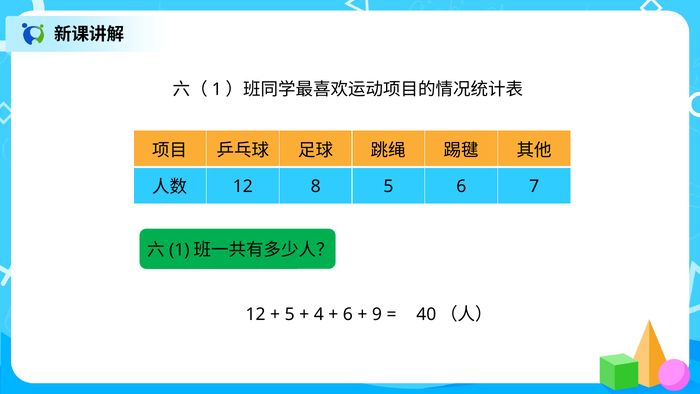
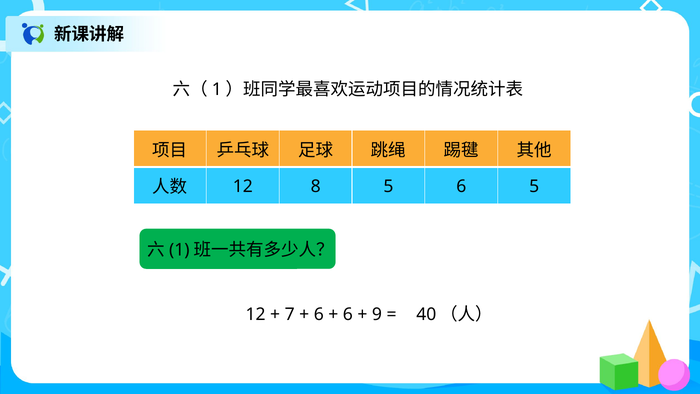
6 7: 7 -> 5 (534, 186)
5: 5 -> 7 (290, 314)
4: 4 -> 6 (319, 314)
